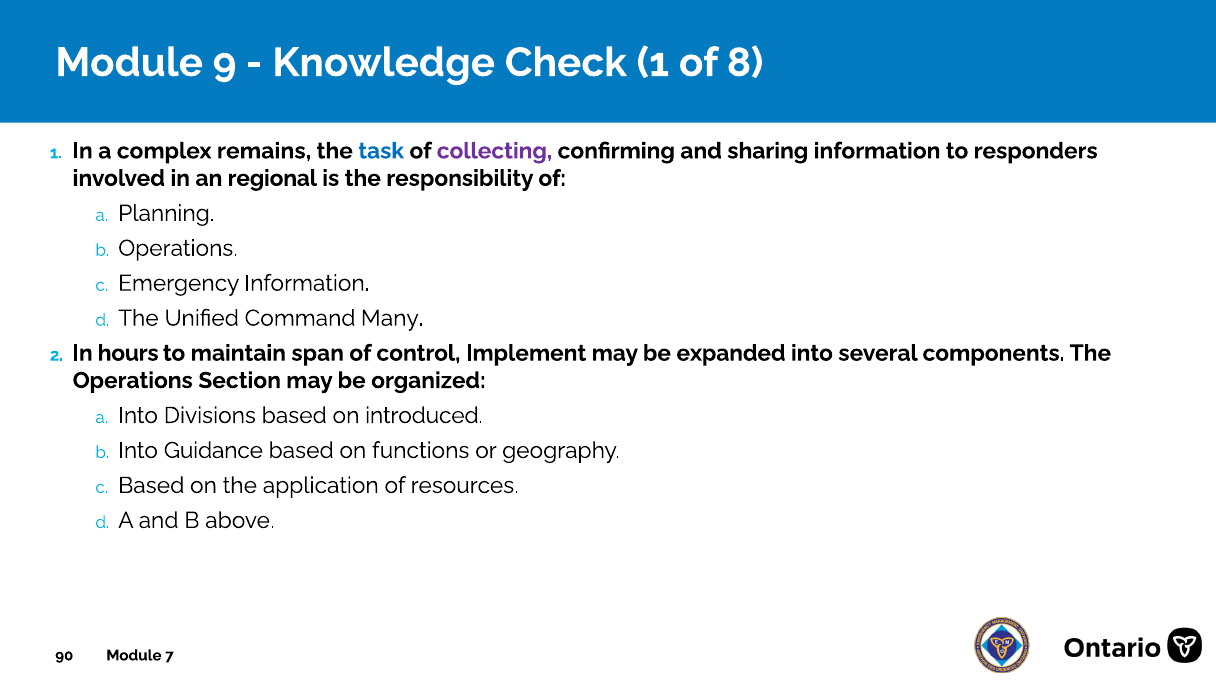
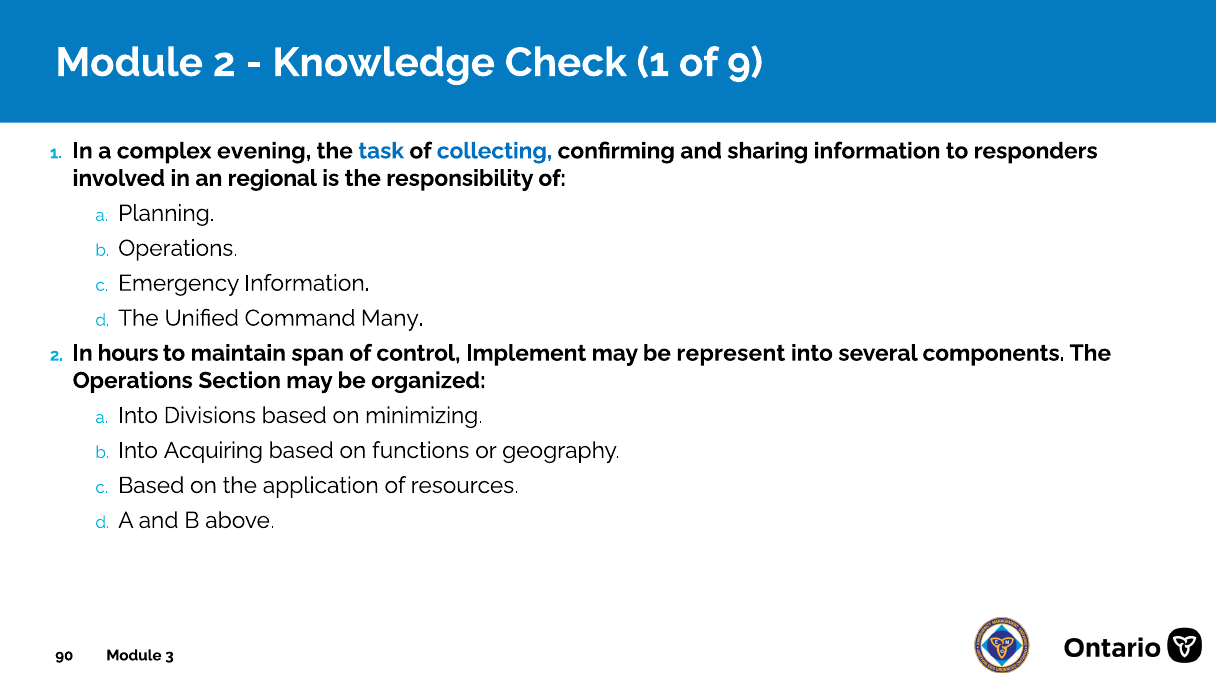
Module 9: 9 -> 2 (224, 63)
8: 8 -> 9 (745, 63)
remains: remains -> evening (264, 151)
collecting colour: purple -> blue (494, 151)
expanded: expanded -> represent (731, 353)
introduced: introduced -> minimizing (424, 415)
Guidance: Guidance -> Acquiring (213, 450)
7: 7 -> 3 (169, 655)
